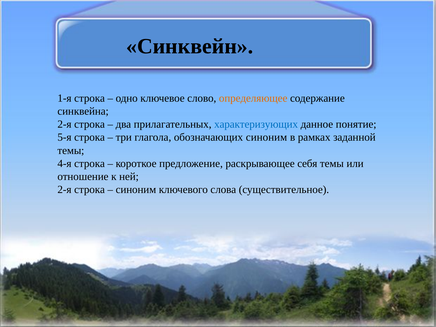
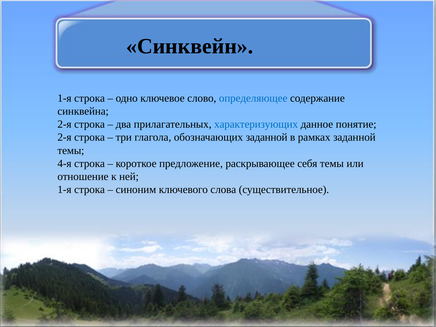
определяющее colour: orange -> blue (253, 98)
5-я: 5-я -> 2-я (64, 137)
обозначающих синоним: синоним -> заданной (267, 137)
2-я: 2-я -> 1-я (64, 190)
